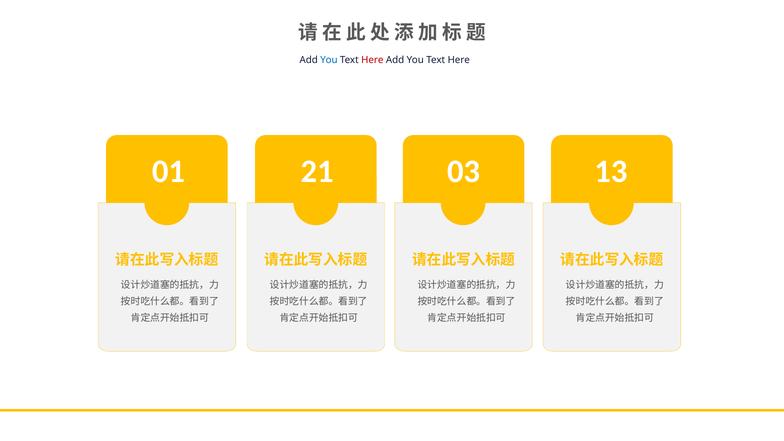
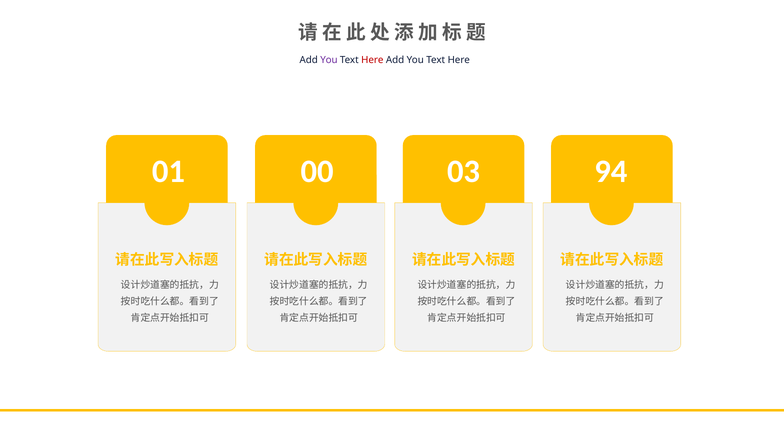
You colour: blue -> purple (329, 60)
21: 21 -> 00 (317, 172)
13: 13 -> 94 (611, 172)
